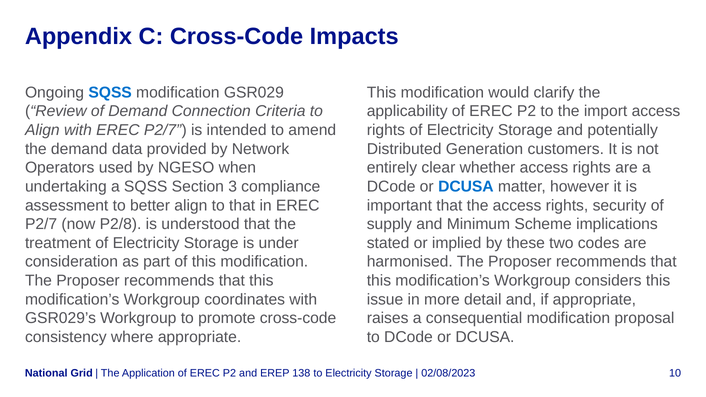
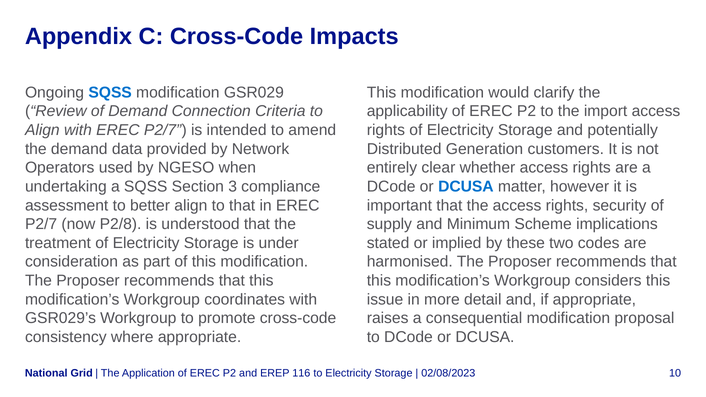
138: 138 -> 116 (301, 373)
